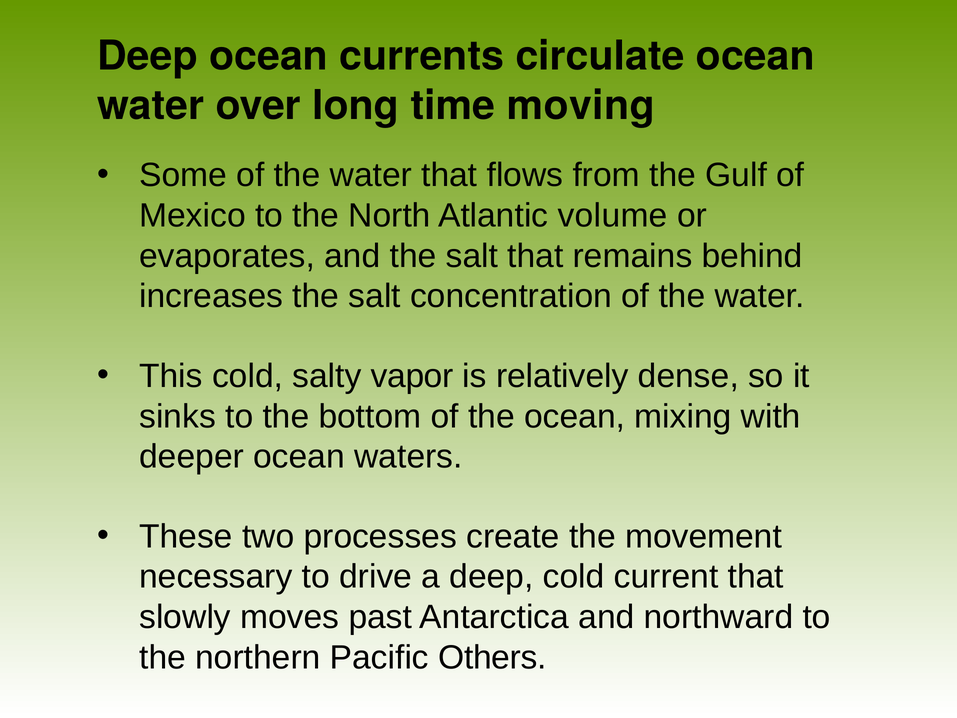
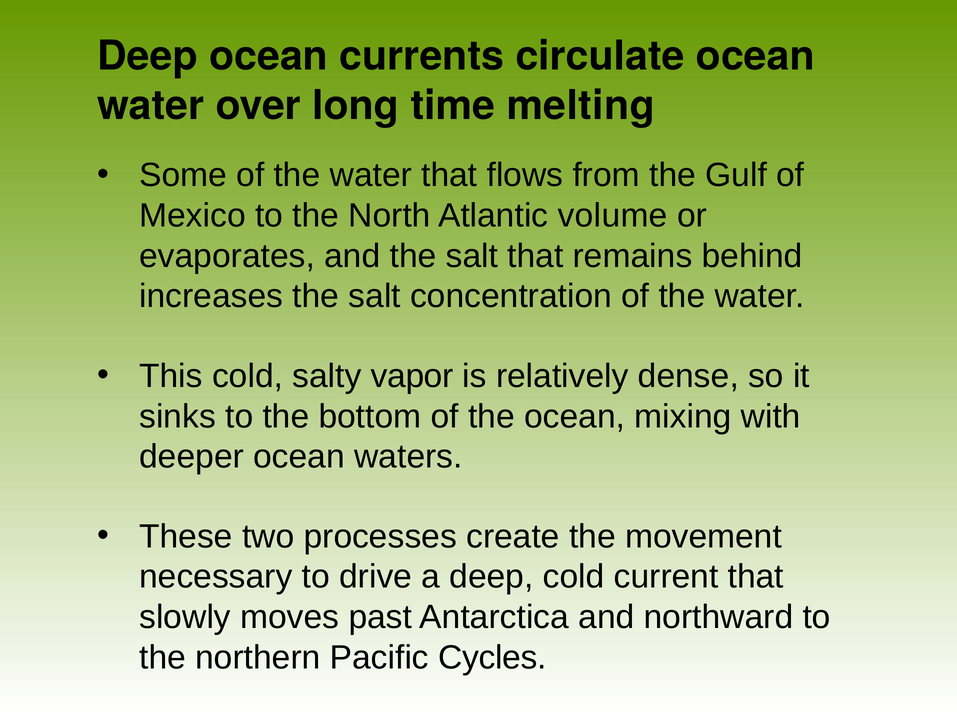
moving: moving -> melting (581, 106)
Others: Others -> Cycles (492, 657)
